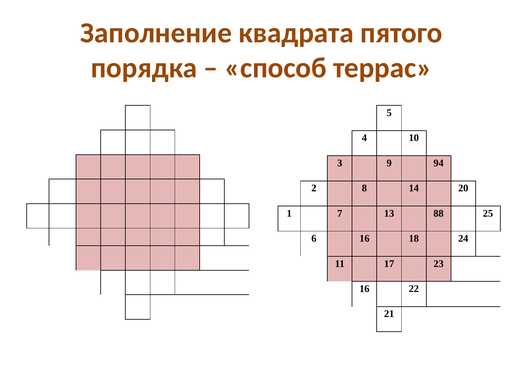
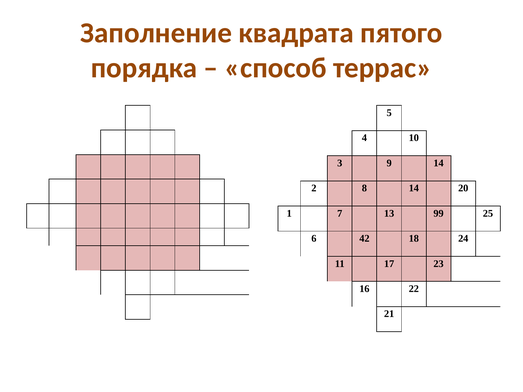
9 94: 94 -> 14 (439, 163)
88: 88 -> 99 (439, 214)
6 16: 16 -> 42 (364, 239)
